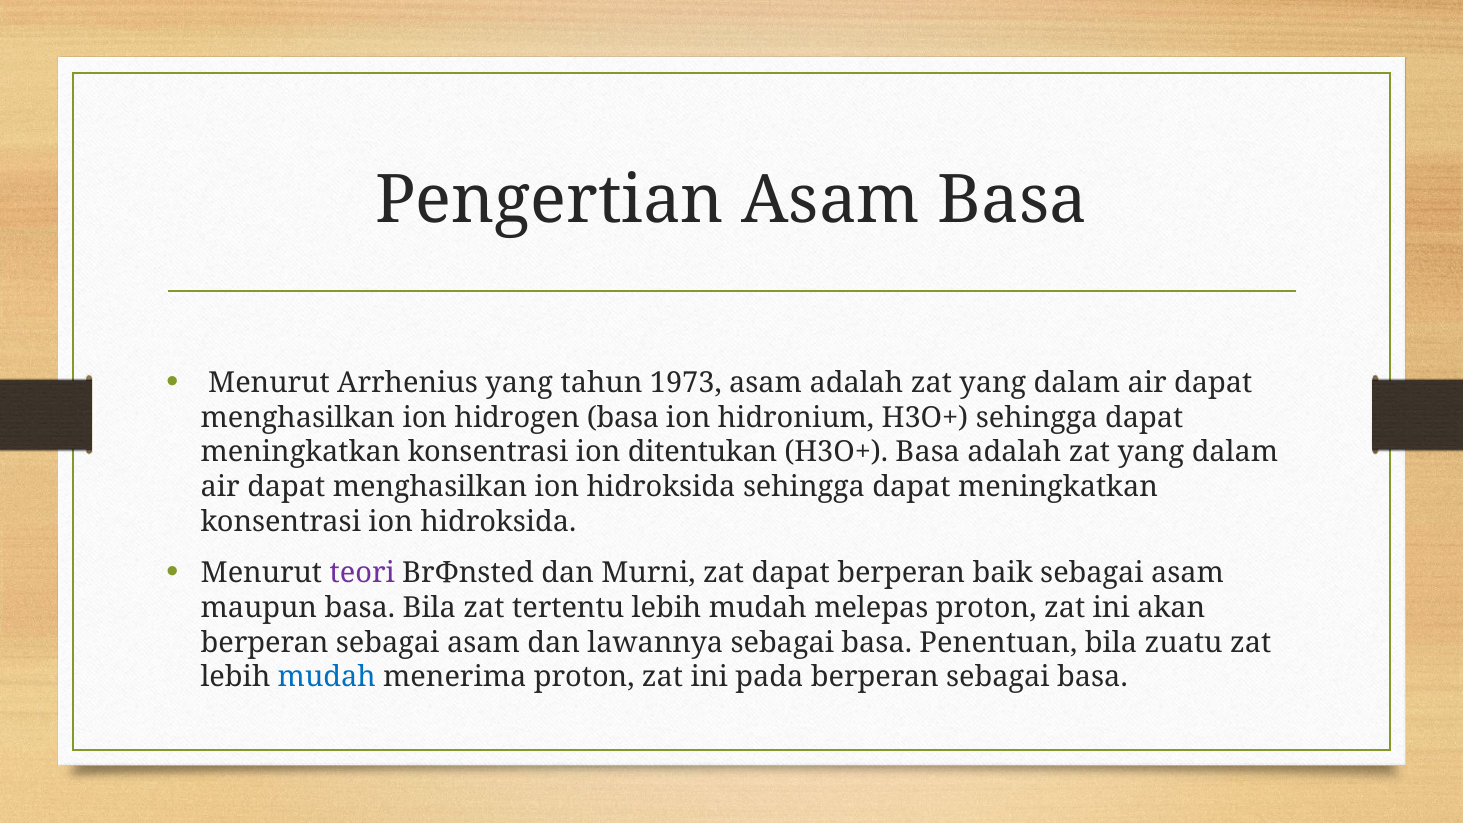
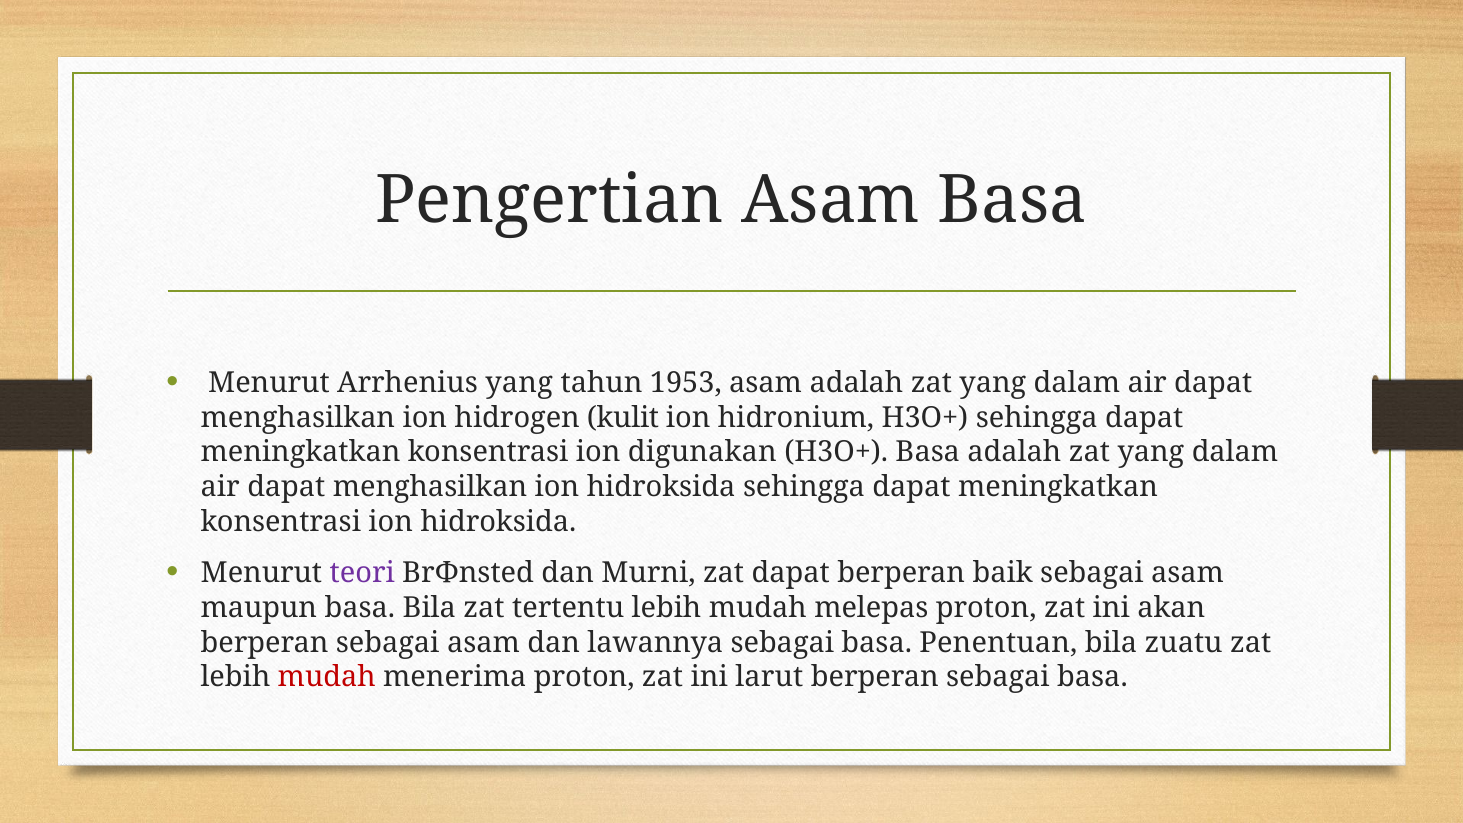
1973: 1973 -> 1953 (686, 383)
hidrogen basa: basa -> kulit (623, 418)
ditentukan: ditentukan -> digunakan (702, 452)
mudah colour: blue -> red (327, 677)
pada: pada -> larut (769, 677)
